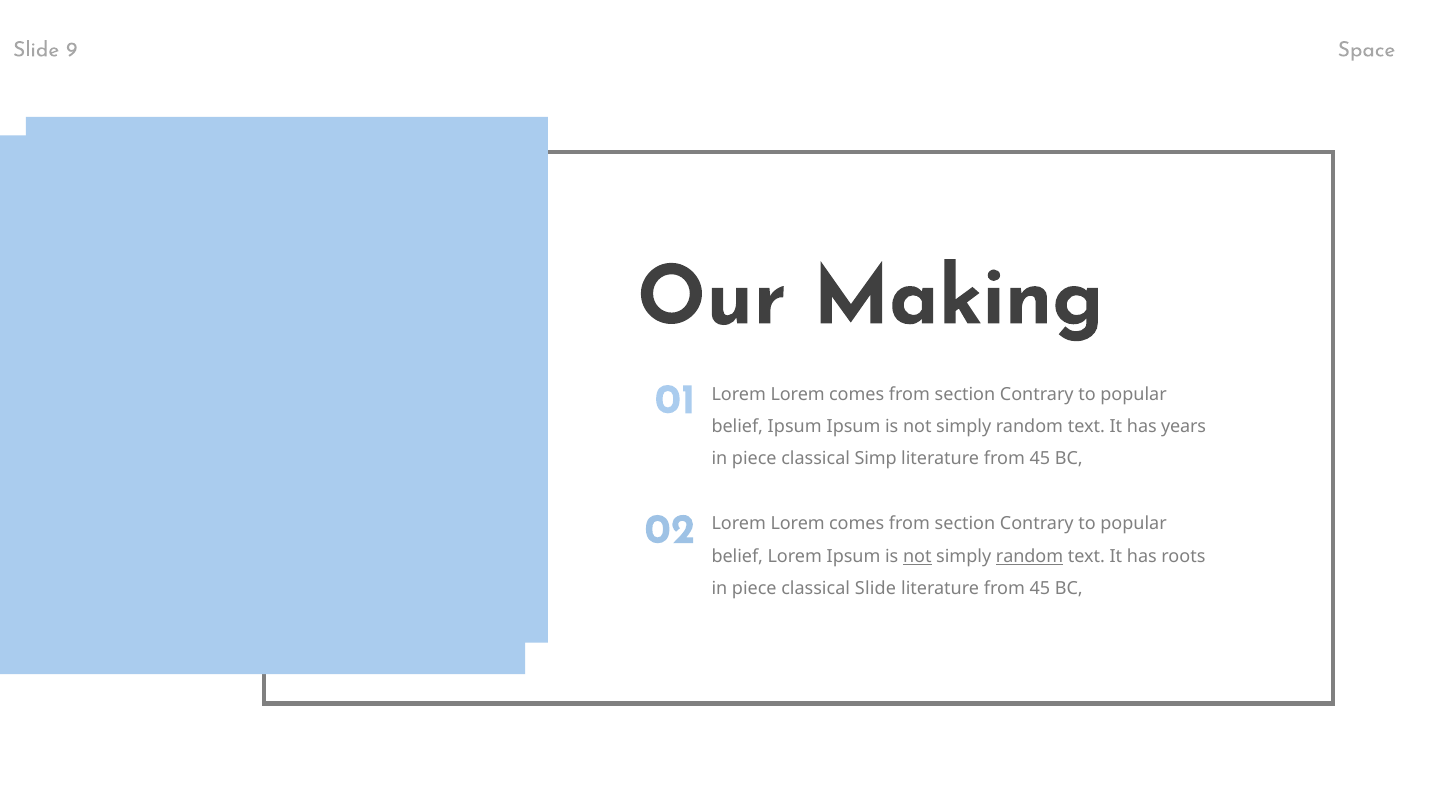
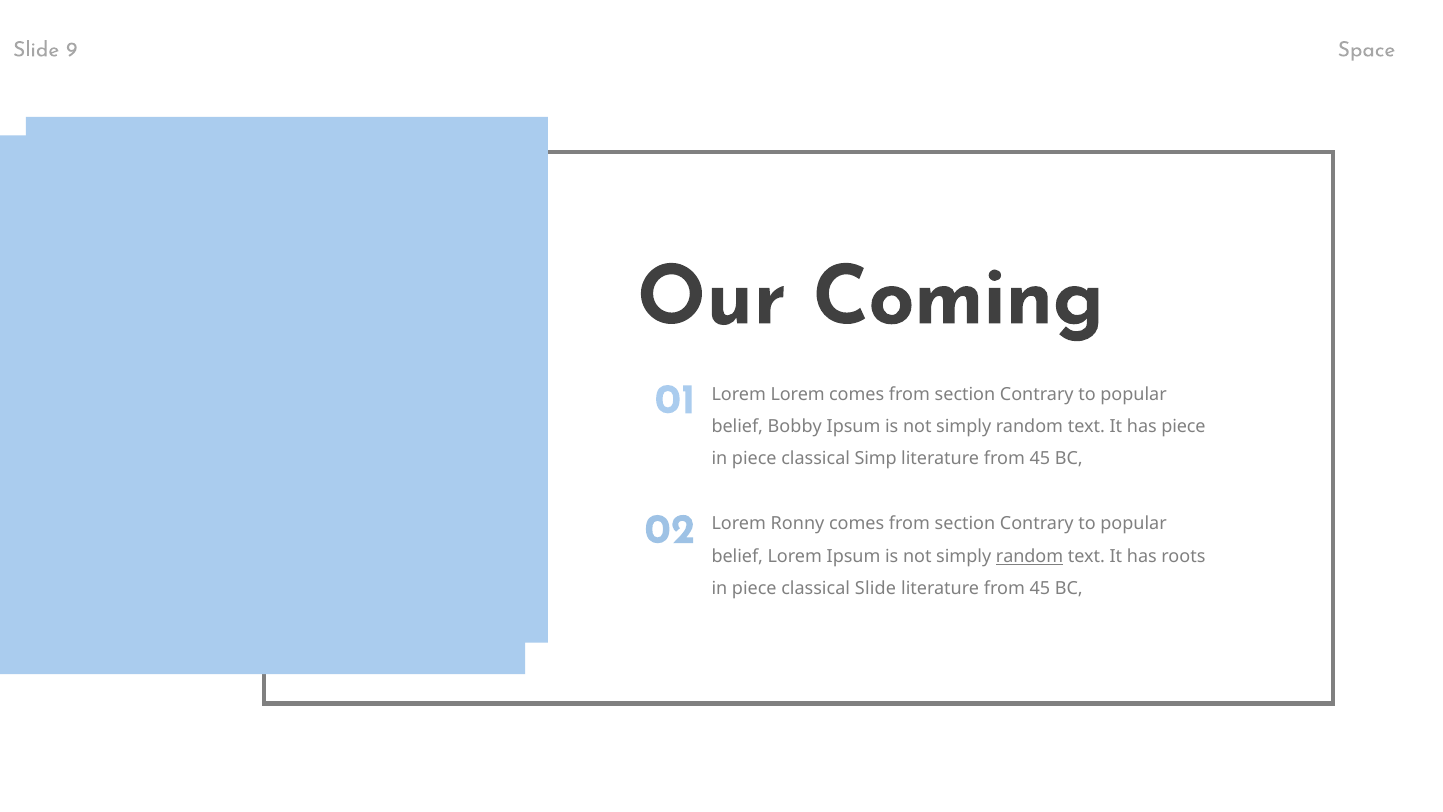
Making: Making -> Coming (958, 296)
belief Ipsum: Ipsum -> Bobby (795, 426)
has years: years -> piece (1183, 426)
Lorem: Lorem -> Ronny (798, 524)
not underline: present -> none (917, 556)
